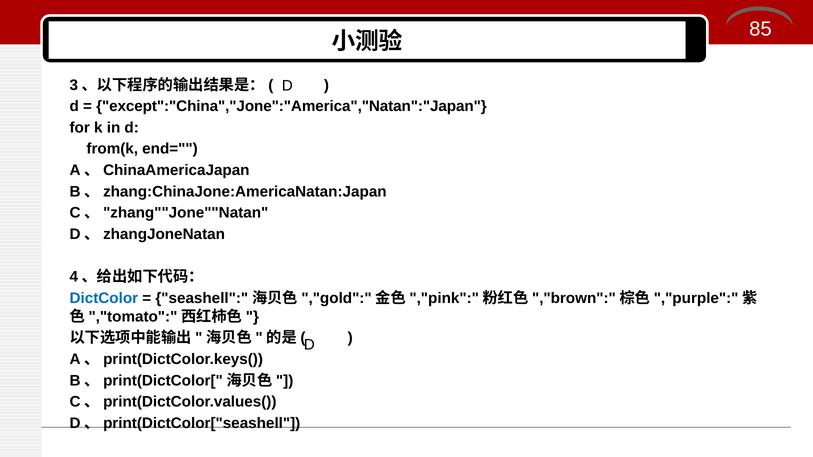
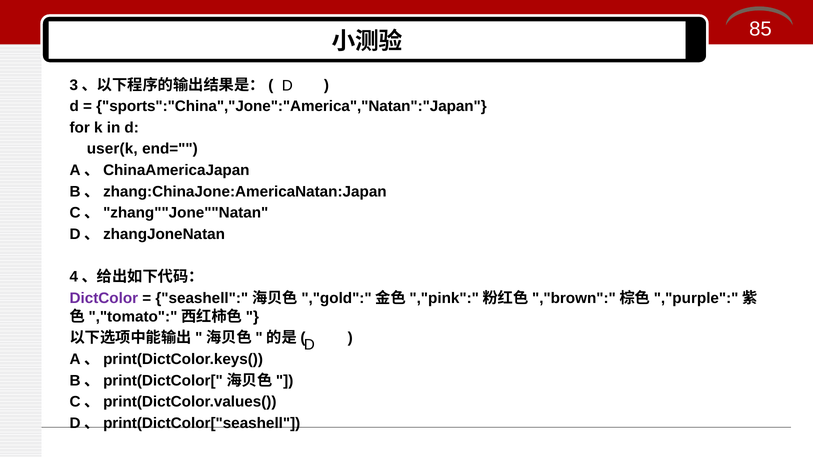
except":"China","Jone":"America","Natan":"Japan: except":"China","Jone":"America","Natan":"Japan -> sports":"China","Jone":"America","Natan":"Japan (291, 106)
from(k: from(k -> user(k (112, 149)
DictColor colour: blue -> purple (104, 298)
